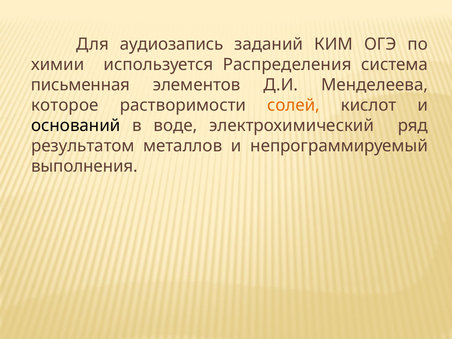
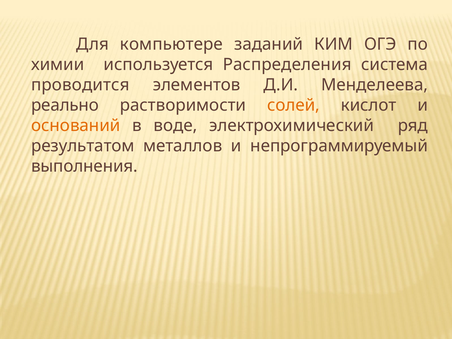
аудиозапись: аудиозапись -> компьютере (171, 44)
письменная: письменная -> проводится (80, 85)
которое: которое -> реально (65, 105)
оснований colour: black -> orange (76, 126)
